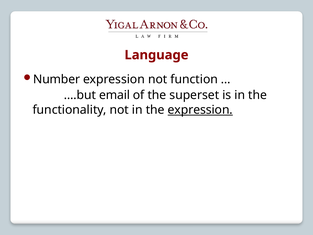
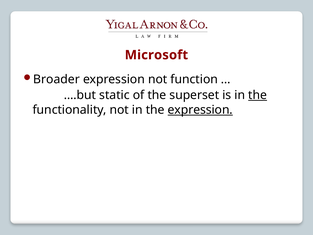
Language: Language -> Microsoft (156, 55)
Number: Number -> Broader (57, 79)
email: email -> static (114, 95)
the underline: none -> present (258, 95)
